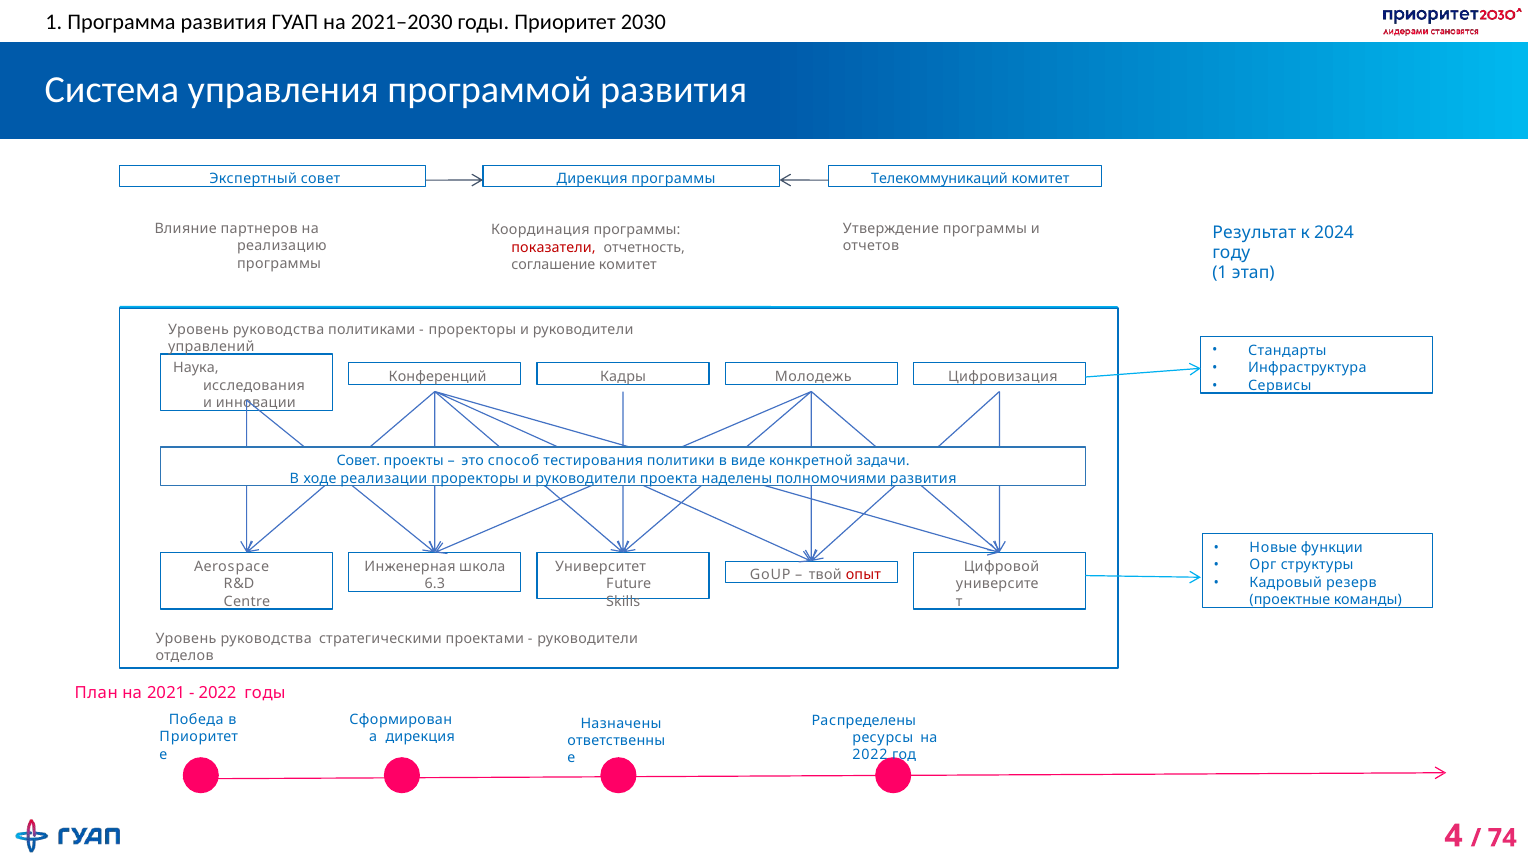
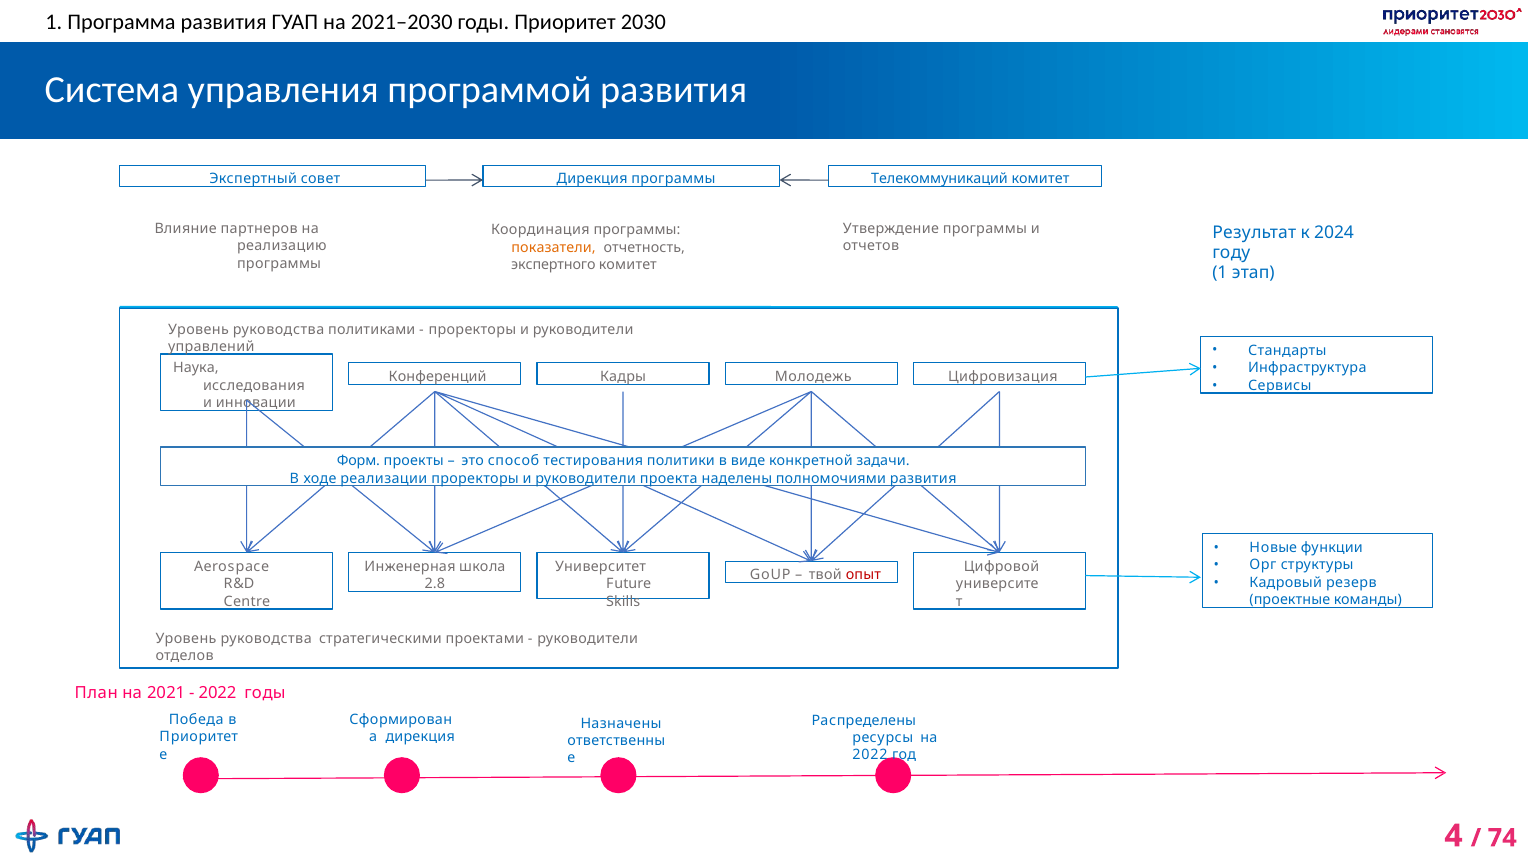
показатели colour: red -> orange (554, 247)
соглашение: соглашение -> экспертного (553, 265)
Совет: Совет -> Форм (358, 461)
6.3: 6.3 -> 2.8 (435, 584)
